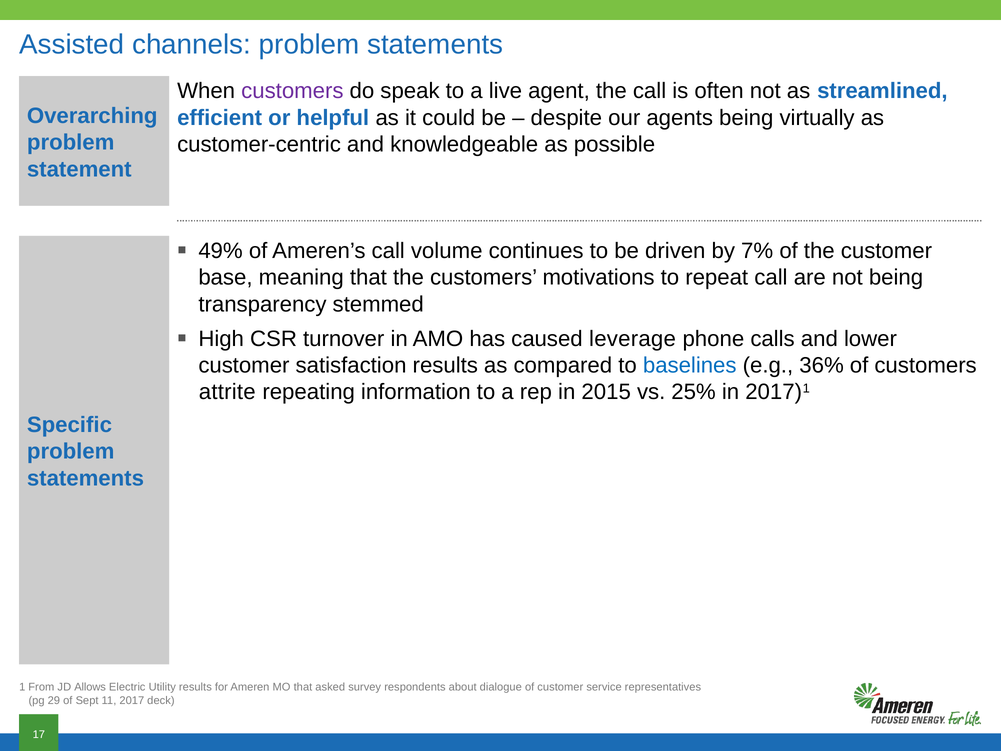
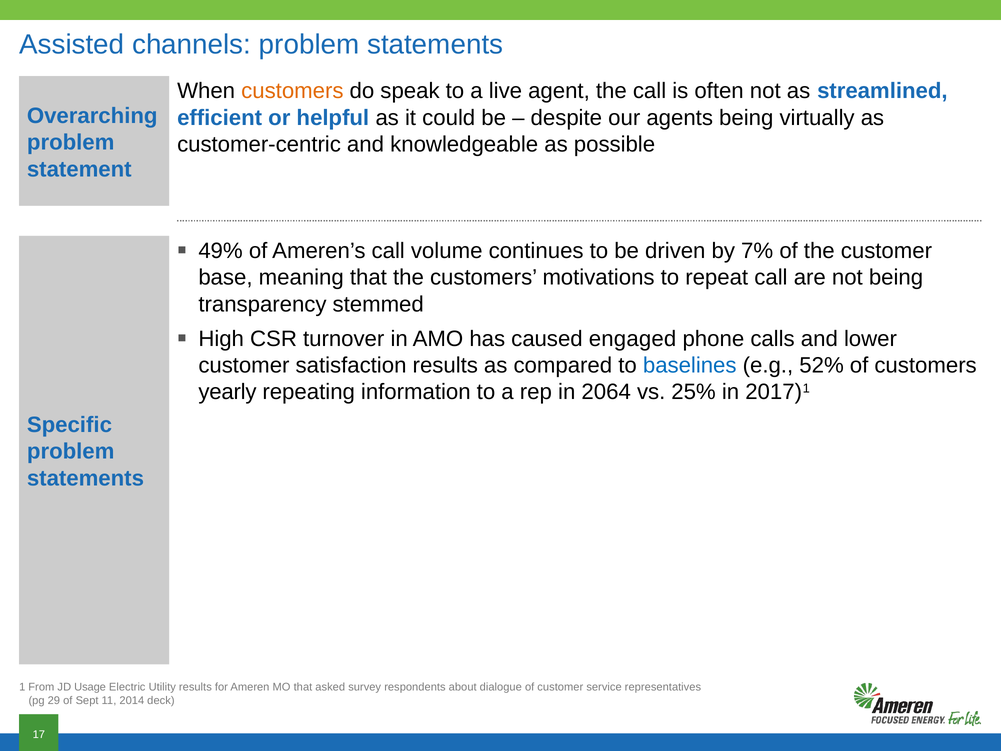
customers colour: purple -> orange (292, 91)
leverage: leverage -> engaged (633, 339)
36%: 36% -> 52% (822, 365)
attrite: attrite -> yearly (227, 392)
2015: 2015 -> 2064 (606, 392)
Allows: Allows -> Usage (90, 687)
2017: 2017 -> 2014 (132, 700)
